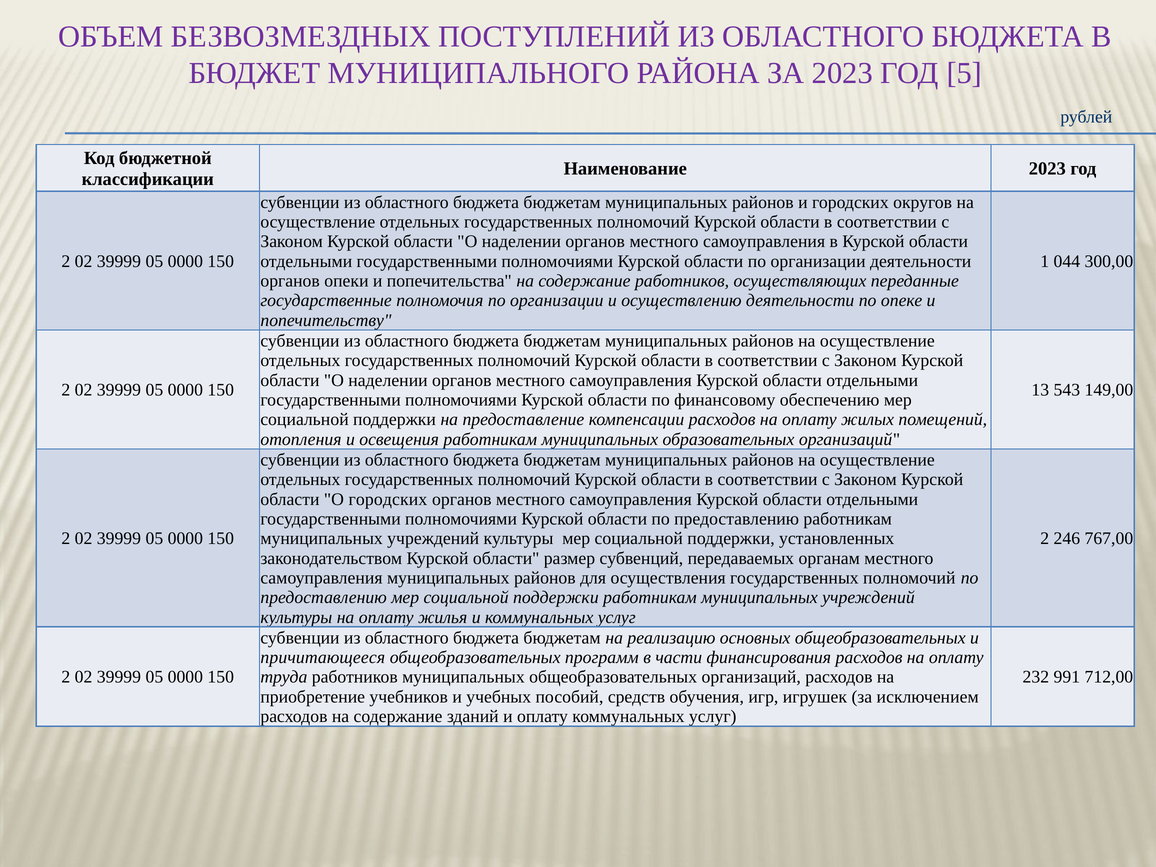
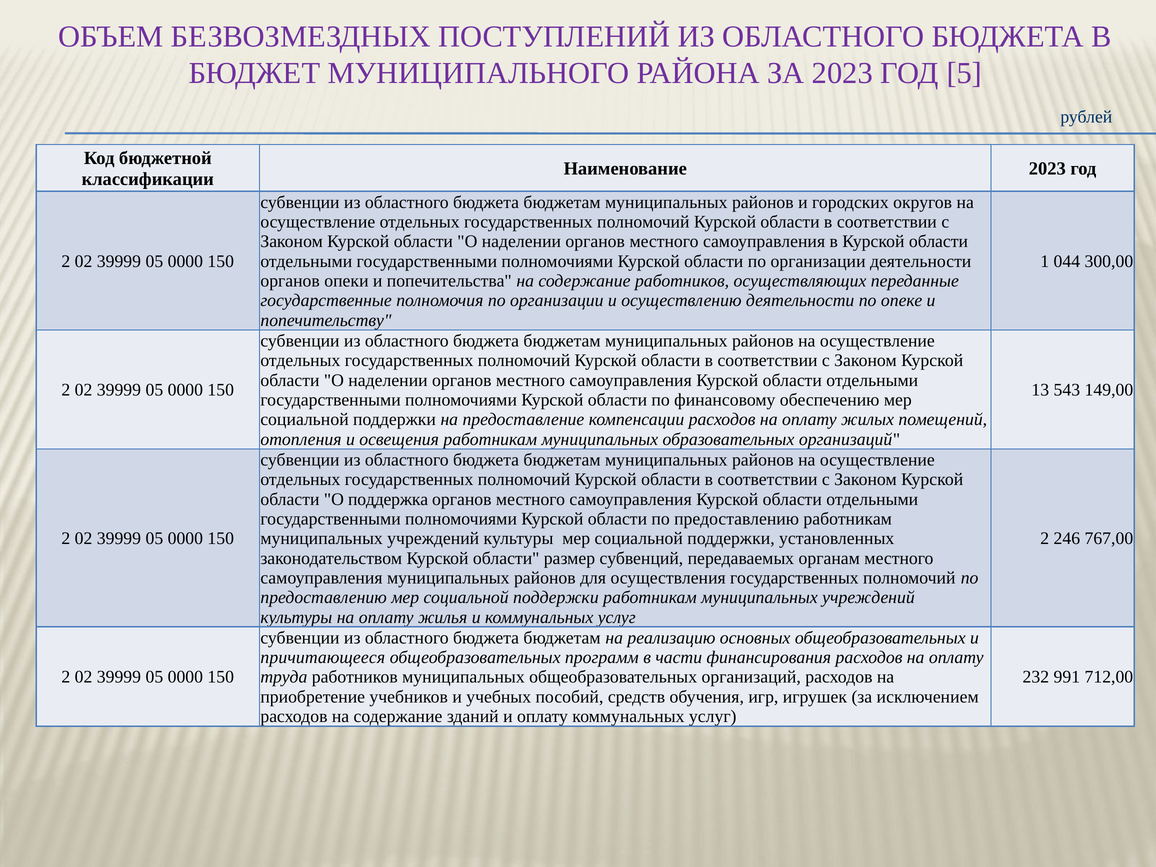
О городских: городских -> поддержка (388, 499)
